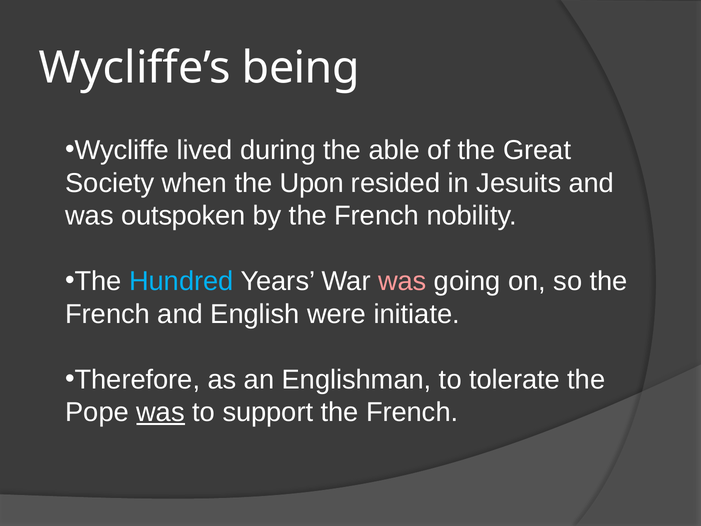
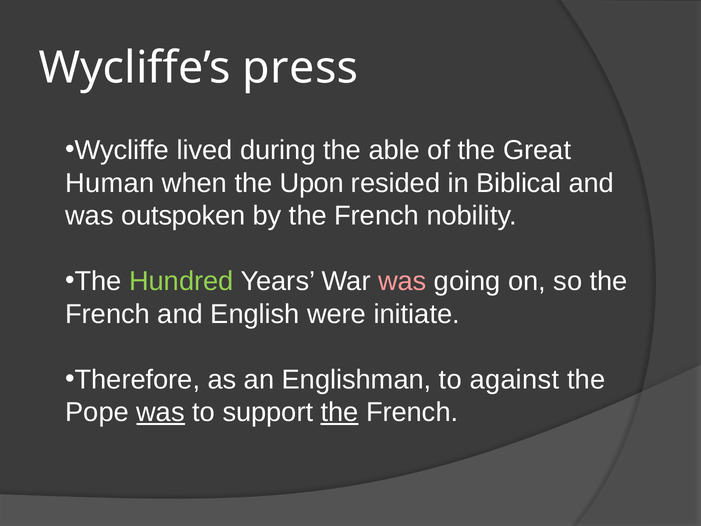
being: being -> press (300, 68)
Society: Society -> Human (110, 183)
Jesuits: Jesuits -> Biblical (519, 183)
Hundred colour: light blue -> light green (181, 281)
tolerate: tolerate -> against (514, 379)
the underline: none -> present (340, 412)
